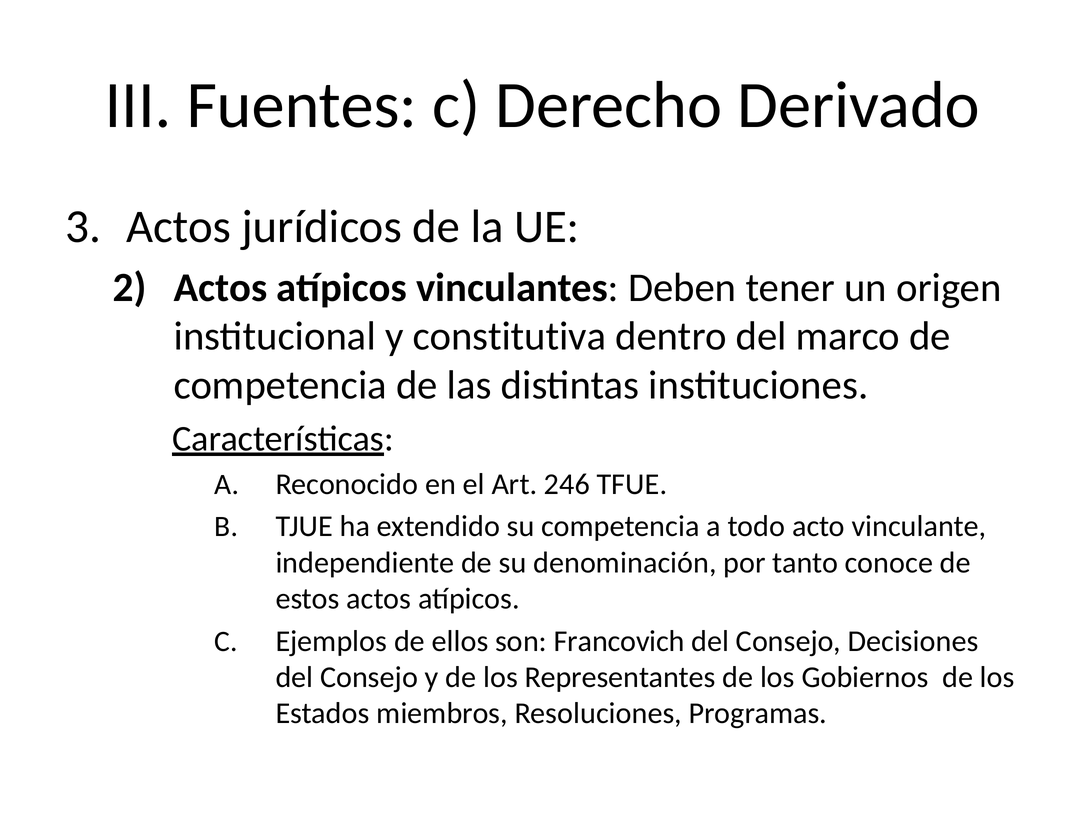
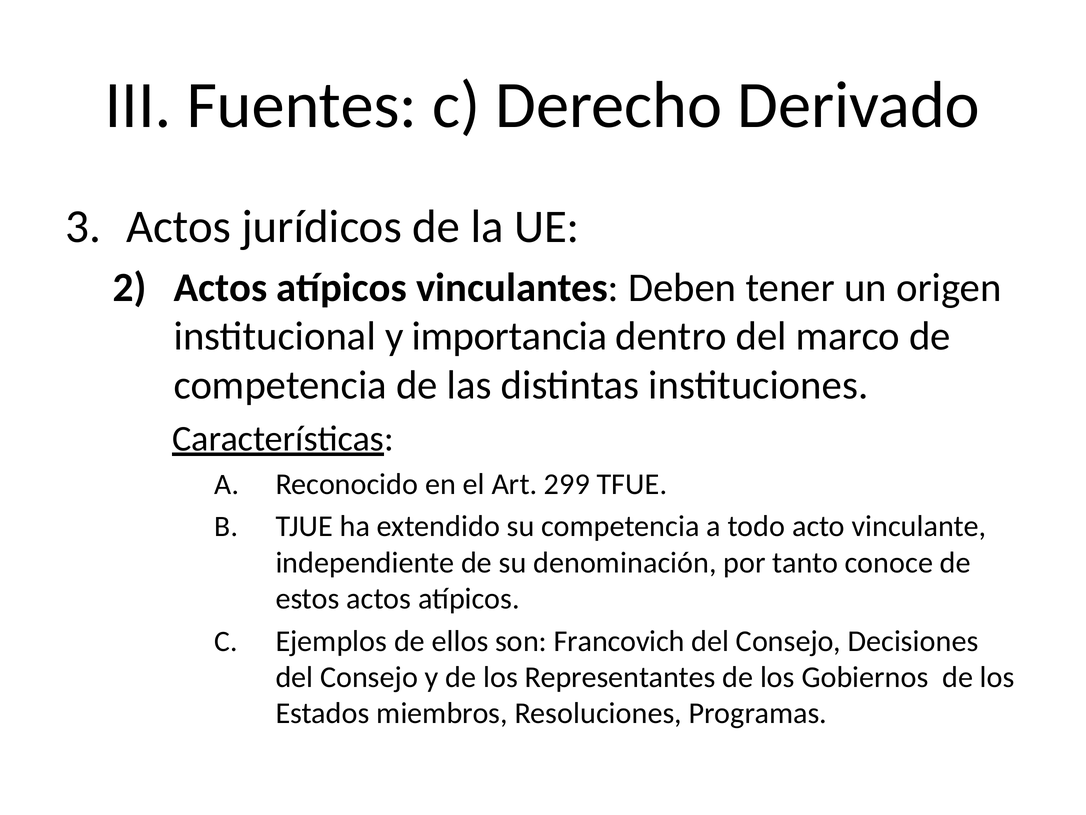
constitutiva: constitutiva -> importancia (510, 336)
246: 246 -> 299 (567, 484)
